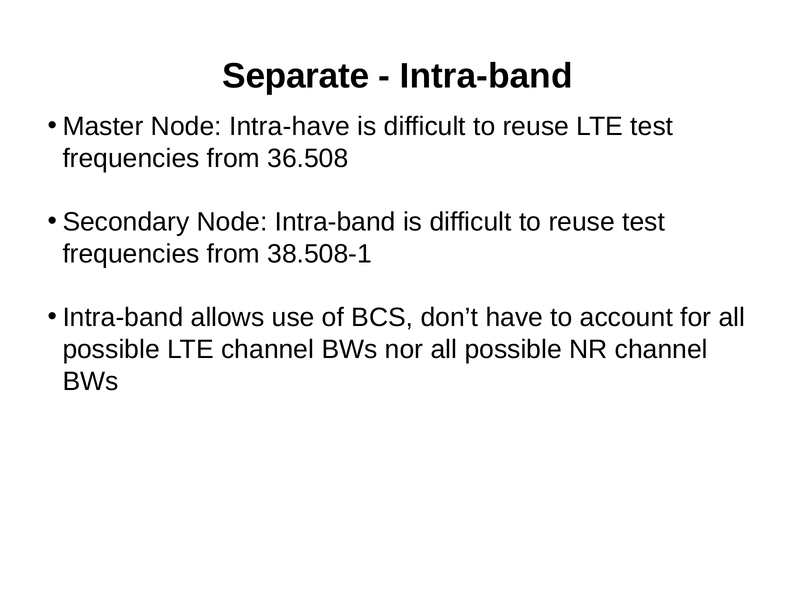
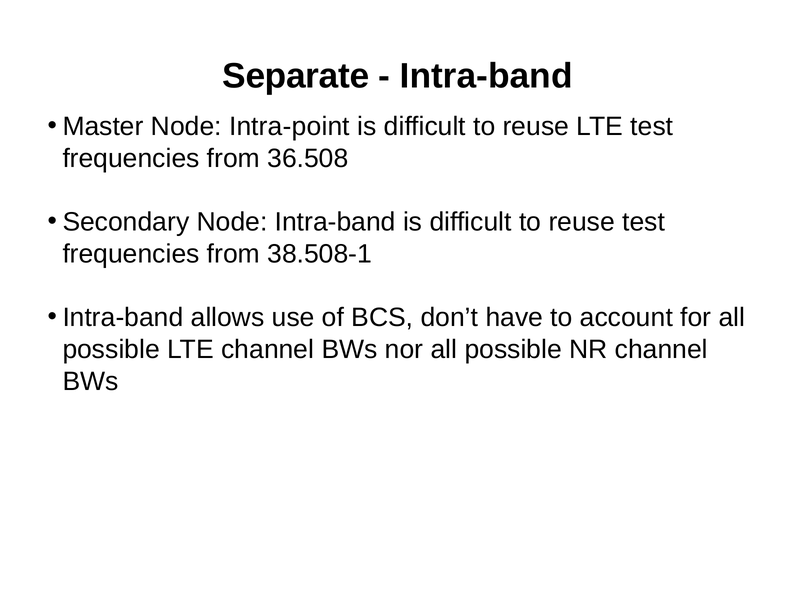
Intra-have: Intra-have -> Intra-point (289, 127)
